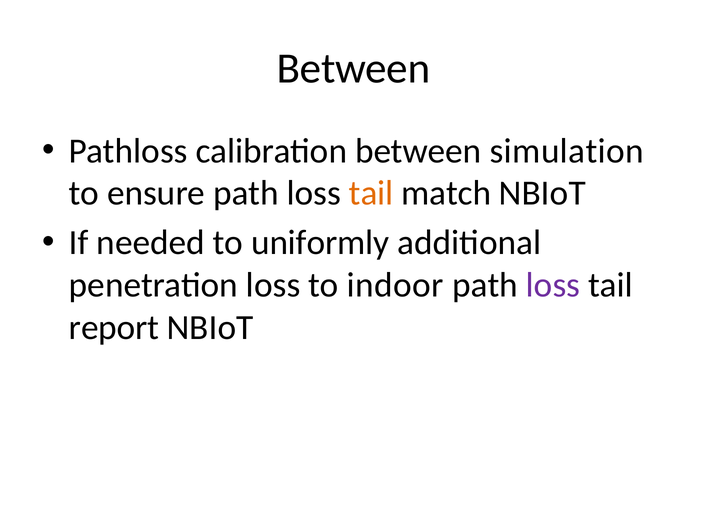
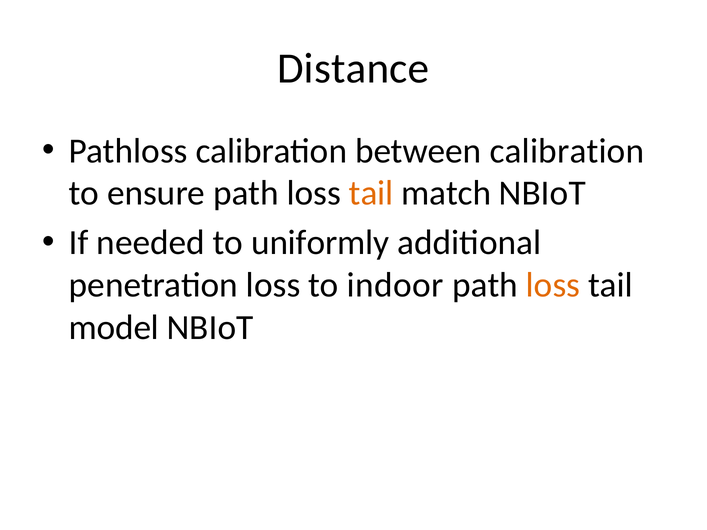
Between: Between -> Distance (353, 68)
between simulation: simulation -> calibration (567, 151)
loss colour: purple -> orange (553, 285)
report: report -> model (114, 328)
